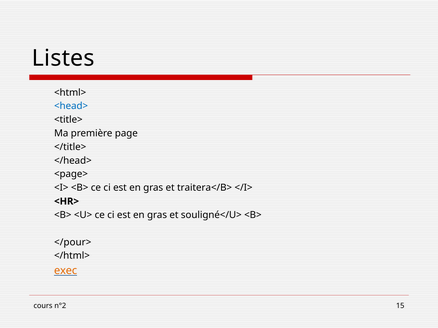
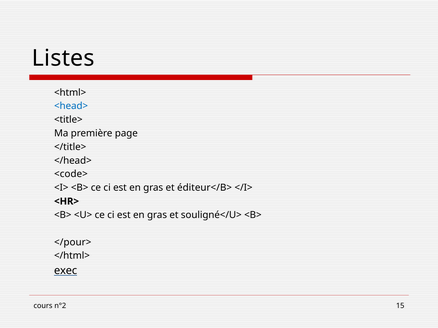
<page>: <page> -> <code> (71, 174)
traitera</B>: traitera</B> -> éditeur</B> (205, 188)
exec colour: orange -> black (66, 271)
